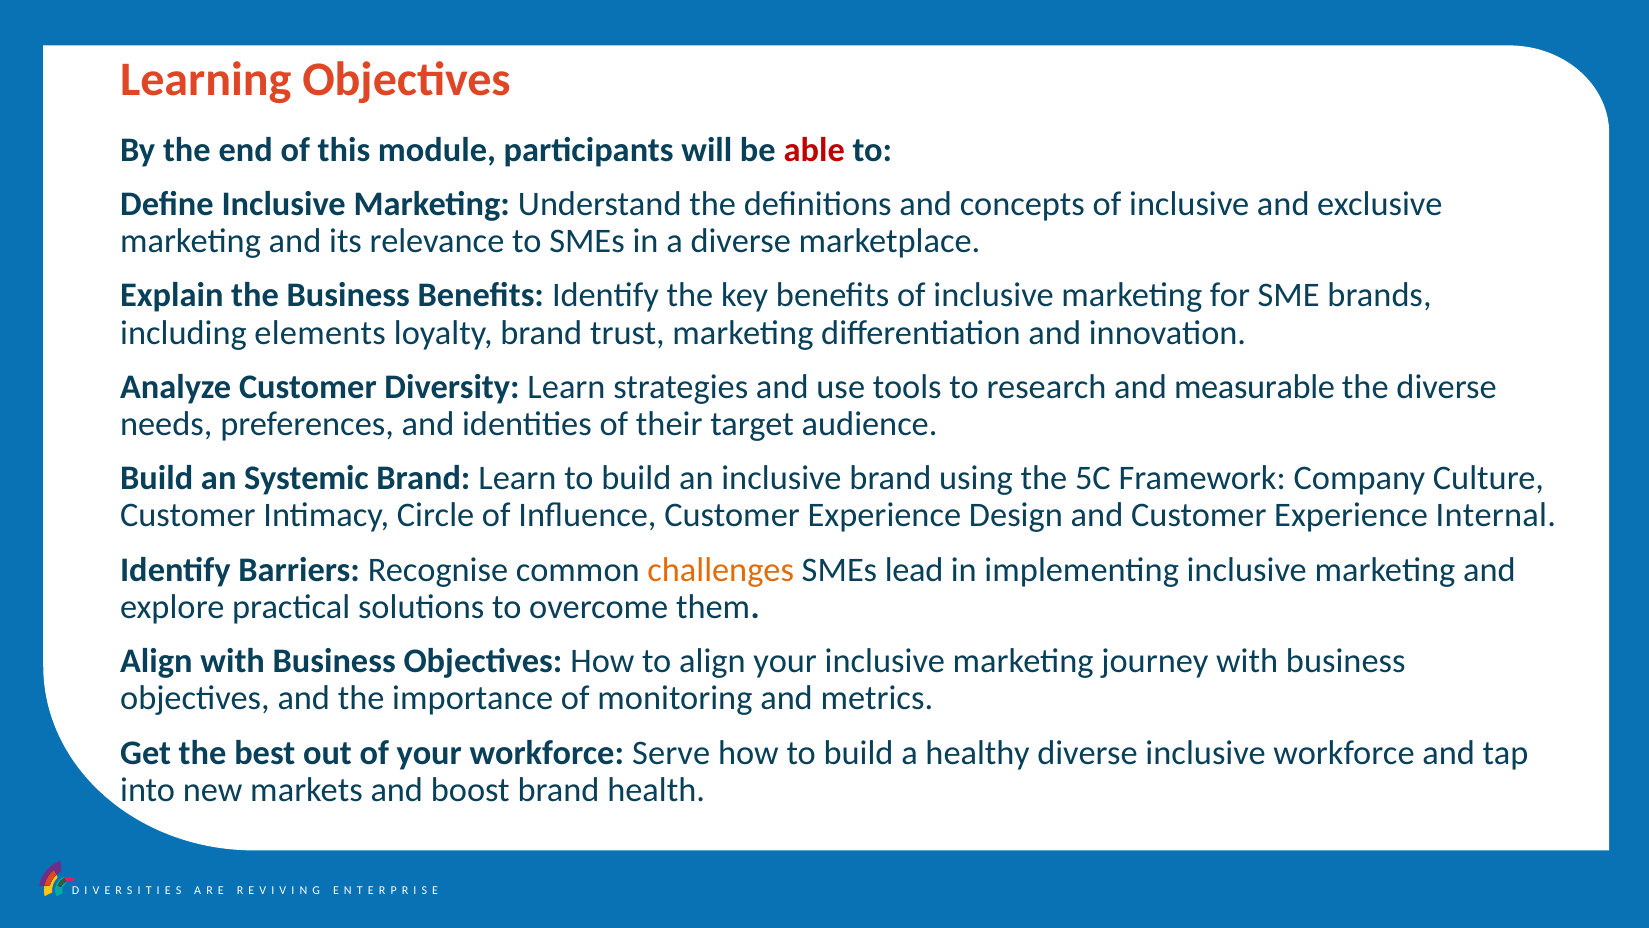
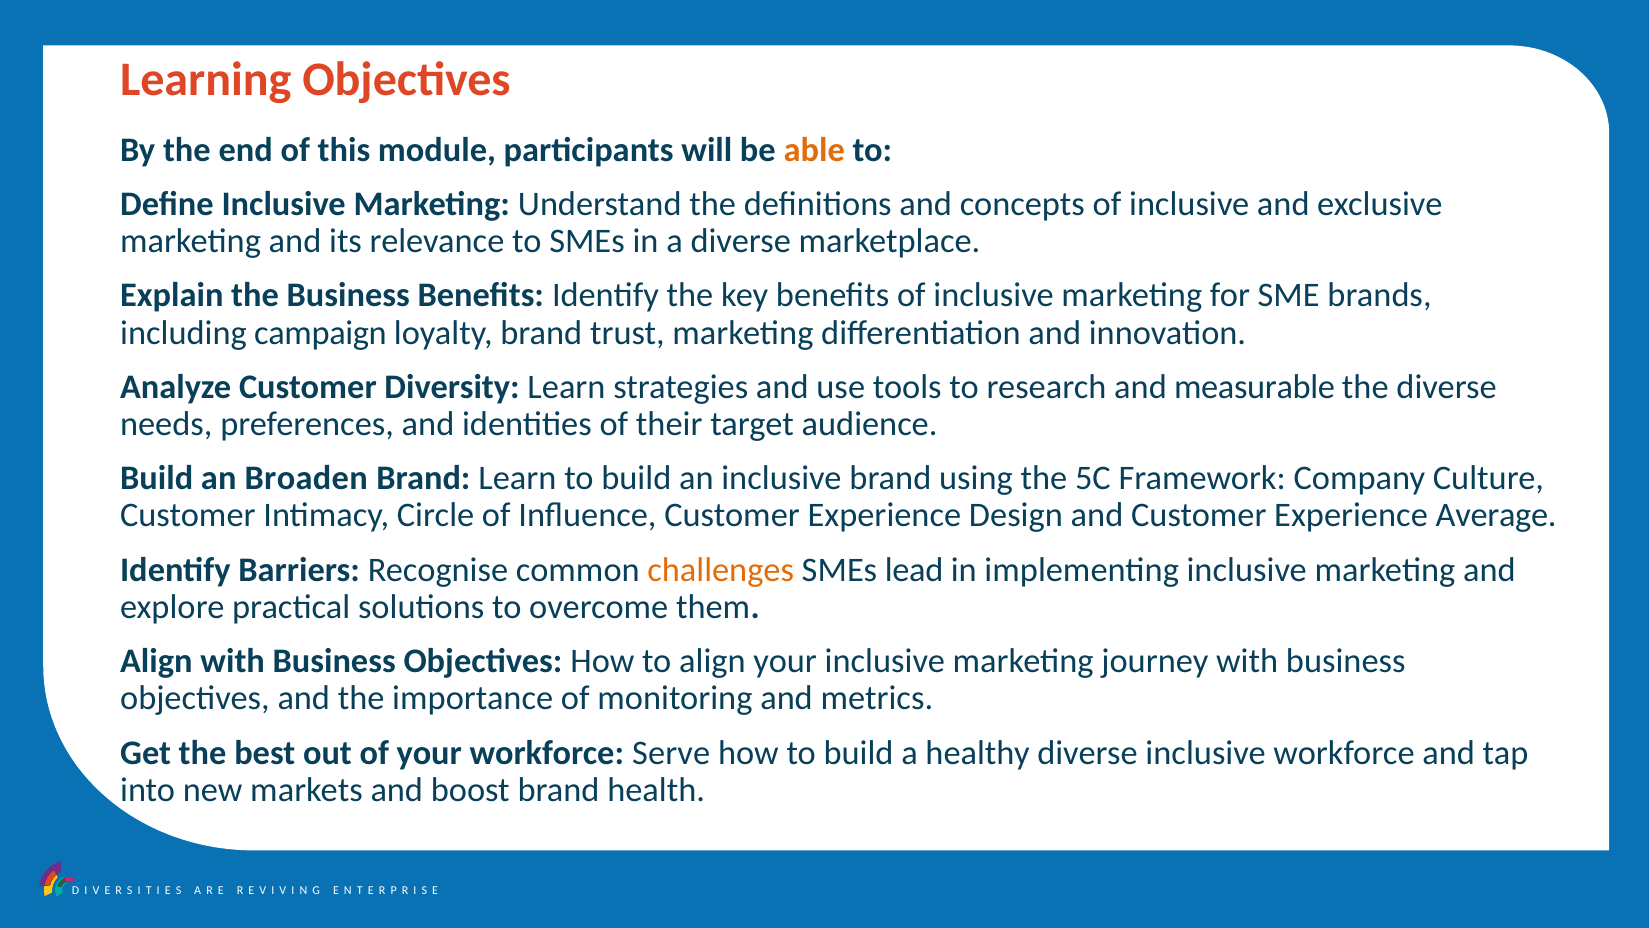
able colour: red -> orange (814, 150)
elements: elements -> campaign (320, 333)
Systemic: Systemic -> Broaden (306, 478)
Internal: Internal -> Average (1496, 515)
